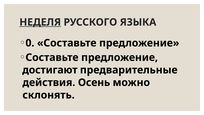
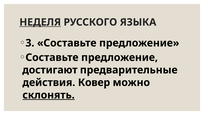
0: 0 -> 3 (30, 43)
Осень: Осень -> Ковер (94, 82)
склонять underline: none -> present (49, 95)
